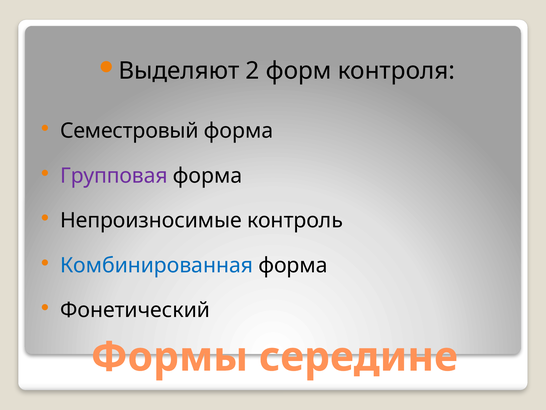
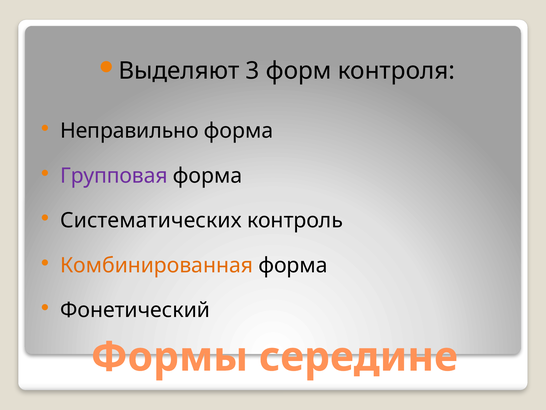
2: 2 -> 3 (253, 71)
Семестровый: Семестровый -> Неправильно (129, 131)
Непроизносимые: Непроизносимые -> Систематических (151, 220)
Комбинированная colour: blue -> orange (157, 265)
